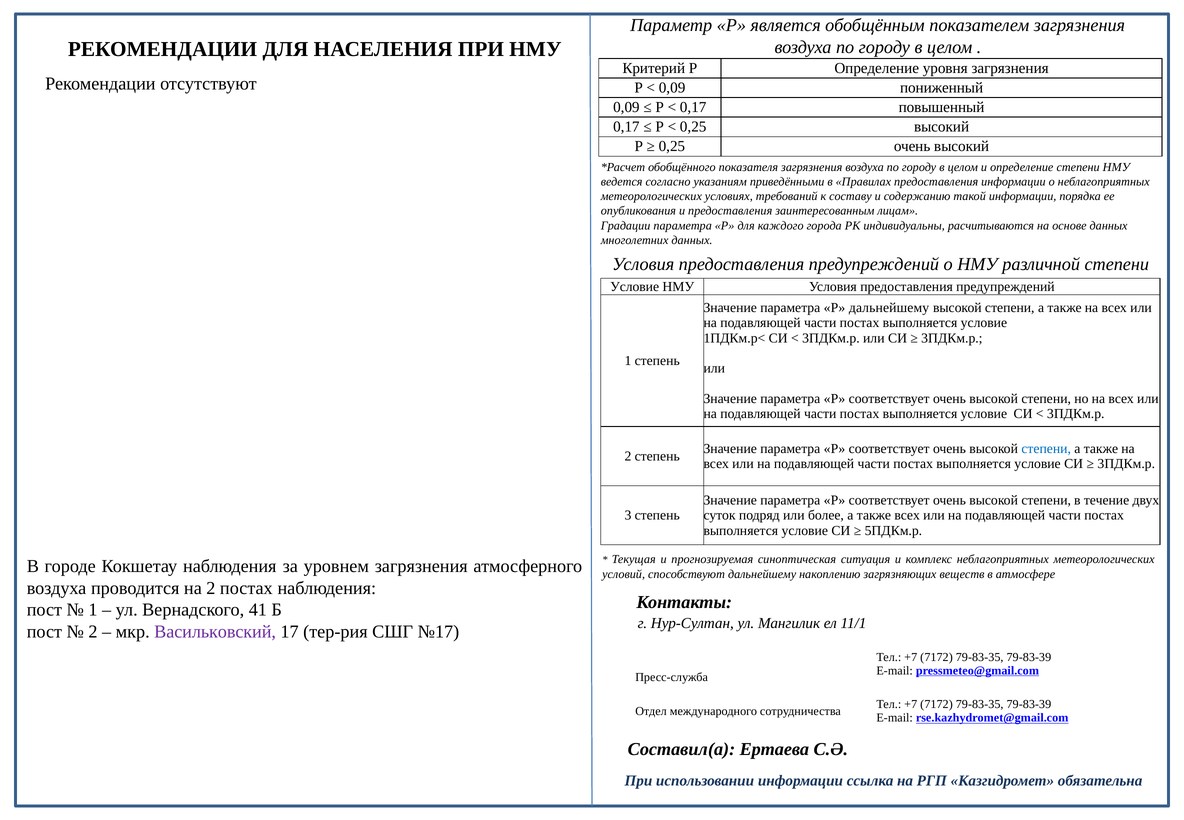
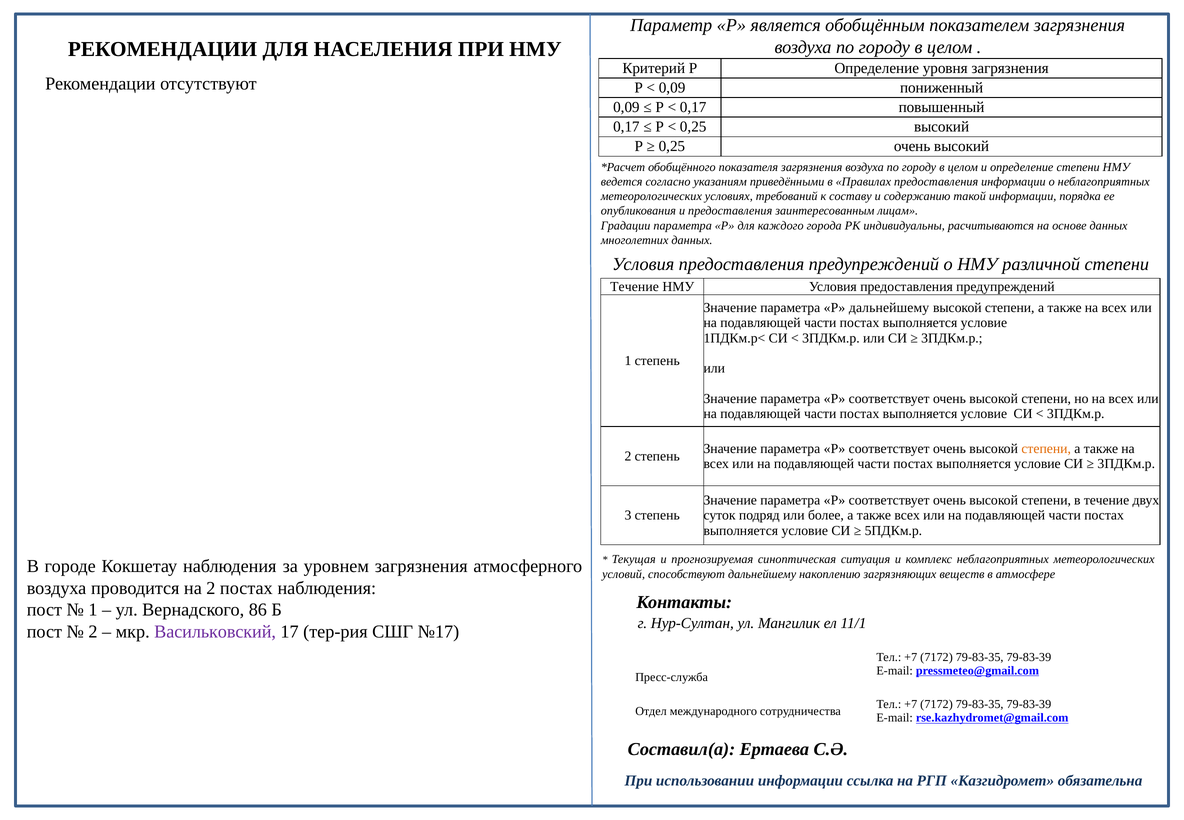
Условие: Условие -> Течение (635, 287)
степени colour: blue -> orange (1046, 448)
41: 41 -> 86 (258, 610)
